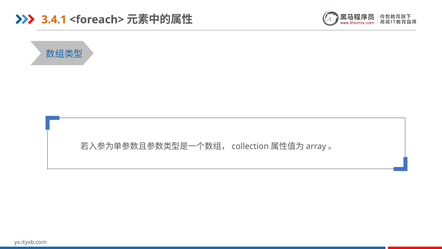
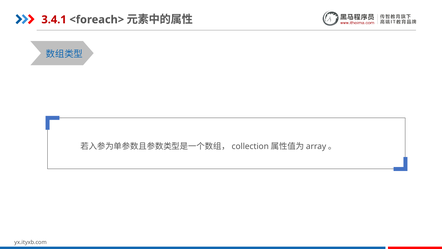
3.4.1 colour: orange -> red (54, 20)
